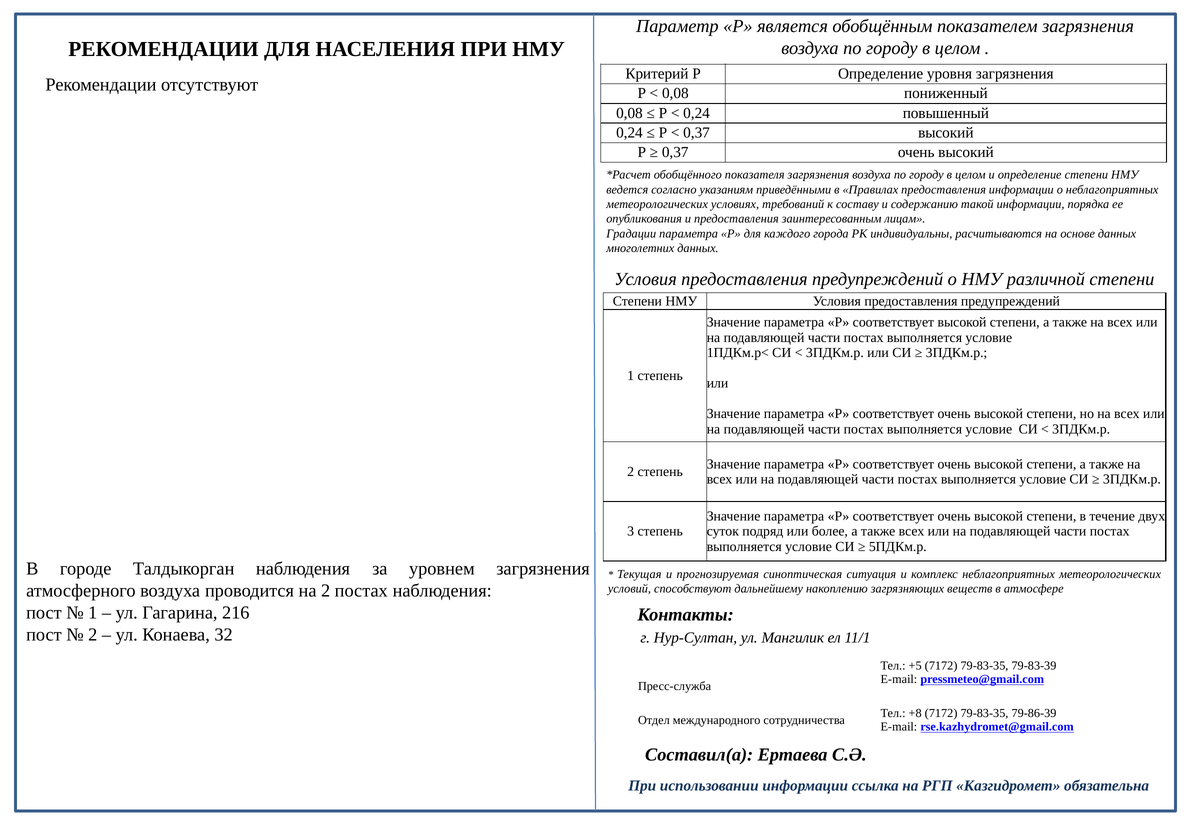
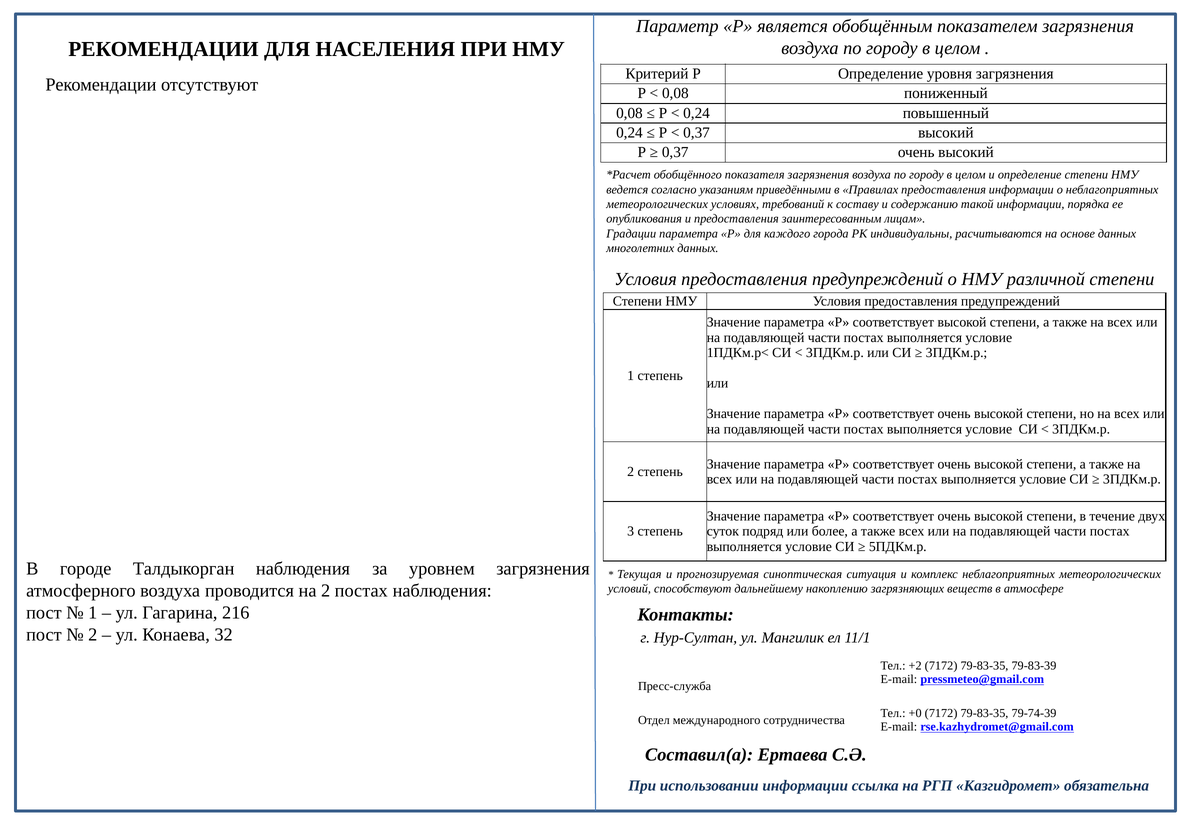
+5: +5 -> +2 (915, 665)
+8: +8 -> +0 (915, 713)
79-86-39: 79-86-39 -> 79-74-39 (1034, 713)
